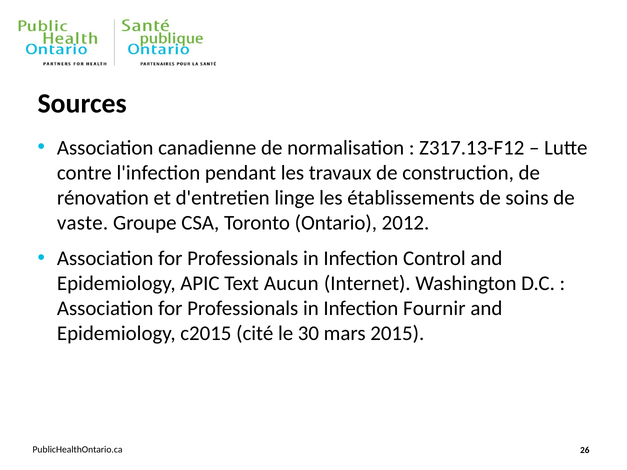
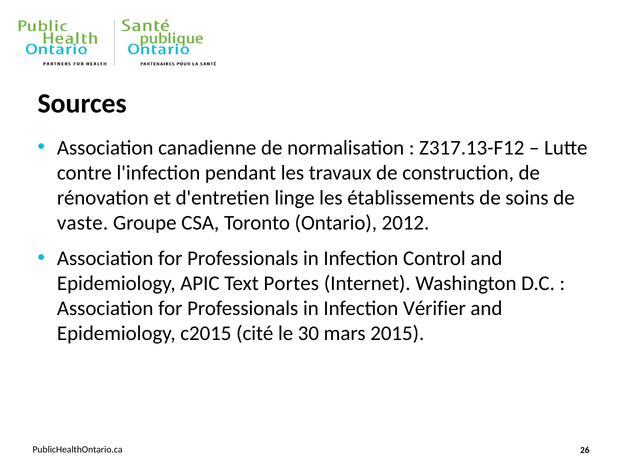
Aucun: Aucun -> Portes (291, 284)
Fournir: Fournir -> Vérifier (434, 309)
